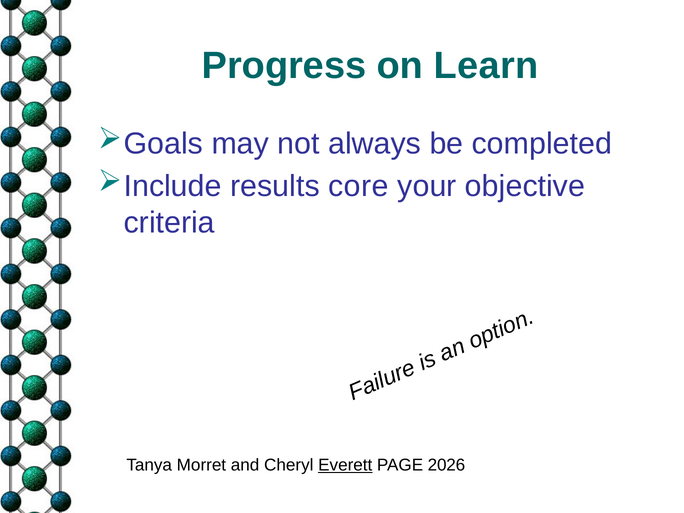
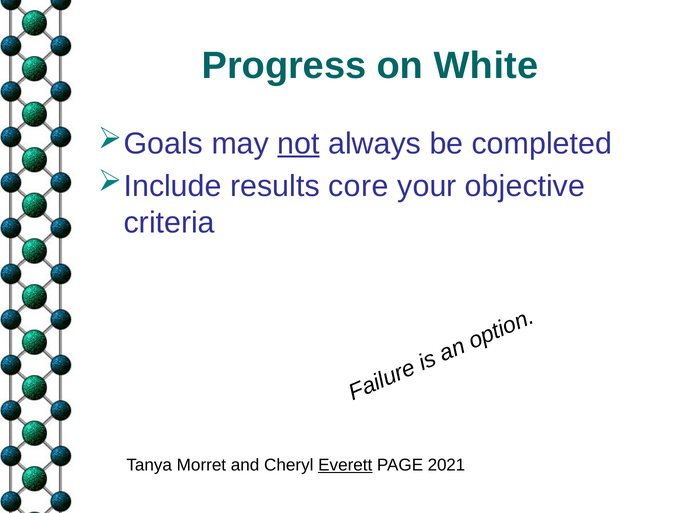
Learn: Learn -> White (486, 66)
not underline: none -> present (299, 143)
2026: 2026 -> 2021 (446, 465)
